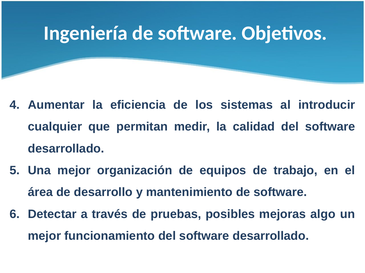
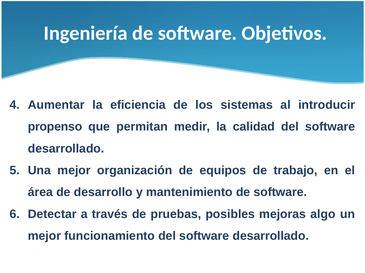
cualquier: cualquier -> propenso (55, 127)
